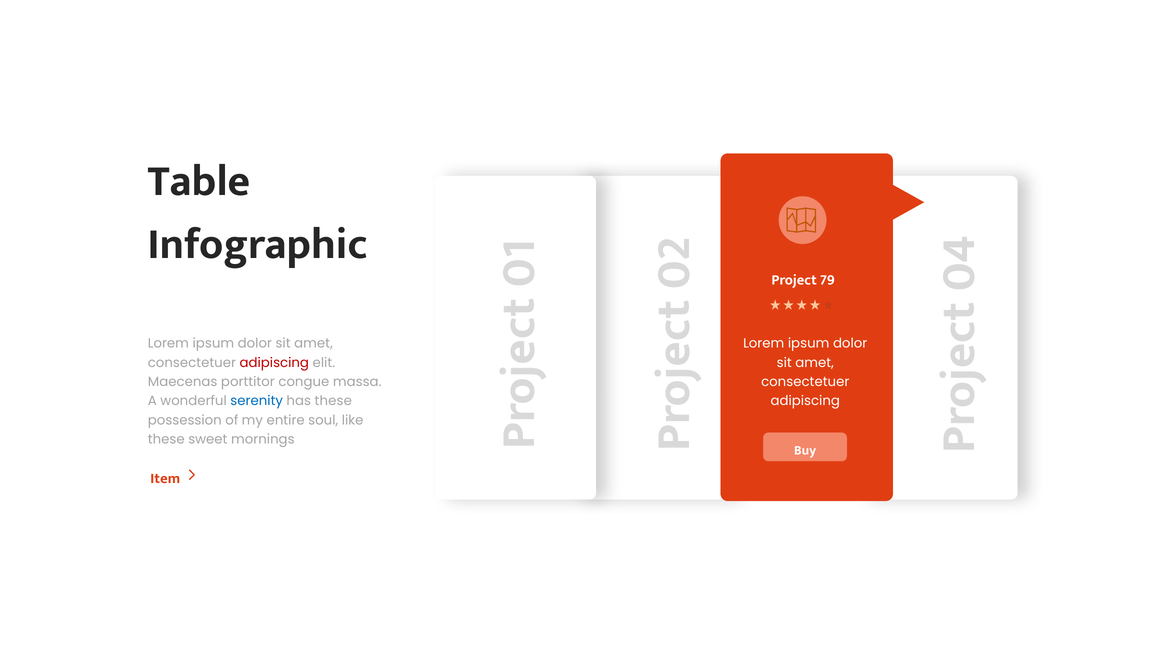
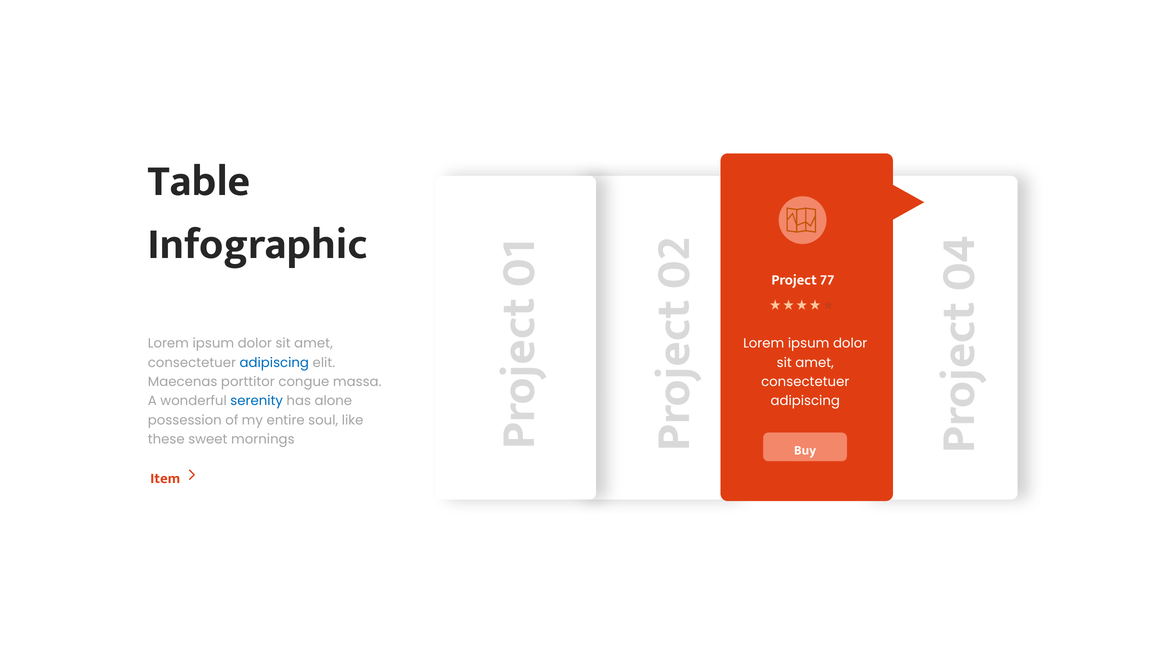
79: 79 -> 77 (827, 280)
adipiscing colour: red -> blue (274, 363)
has these: these -> alone (333, 401)
